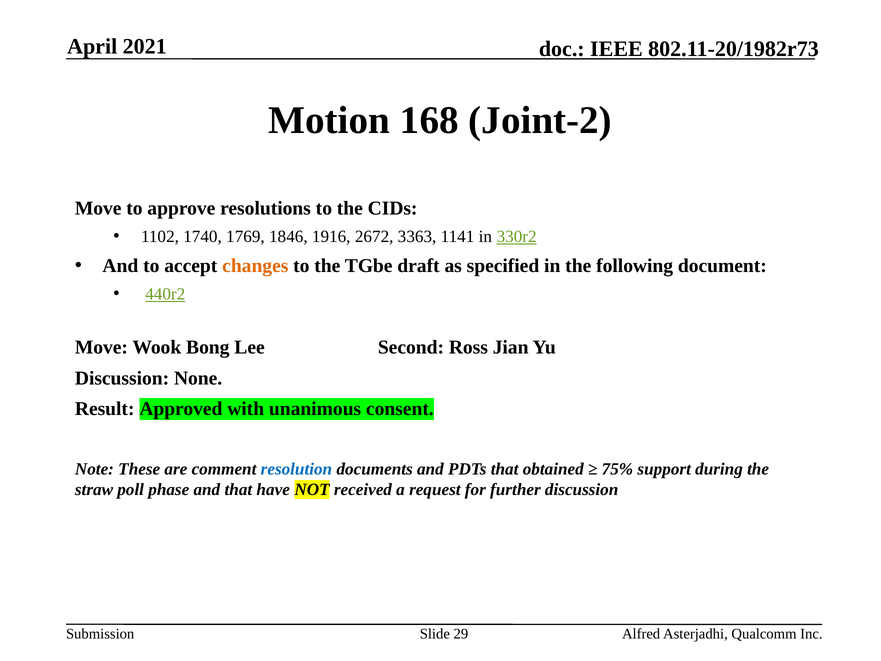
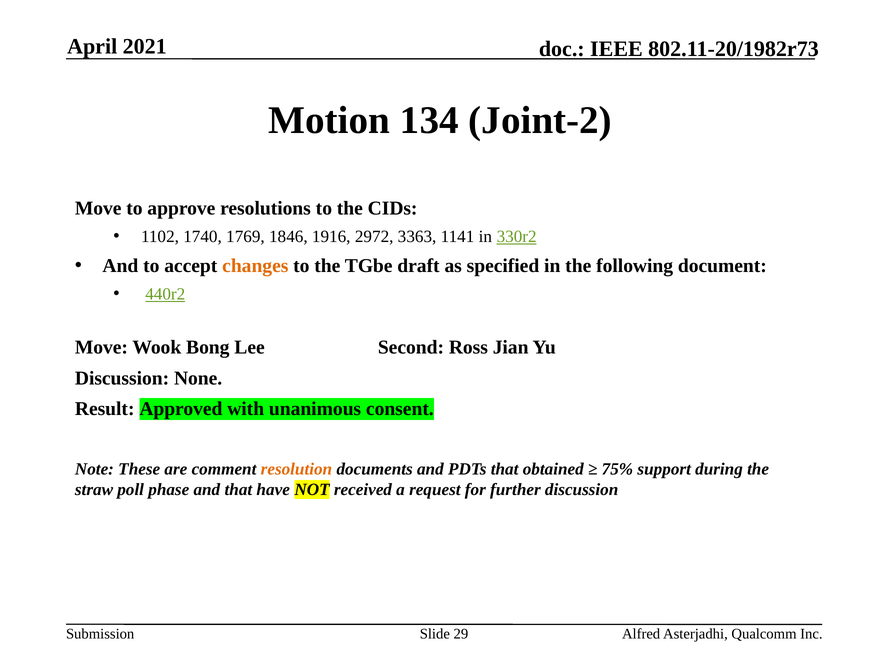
168: 168 -> 134 (429, 120)
2672: 2672 -> 2972 (374, 236)
resolution colour: blue -> orange (296, 469)
